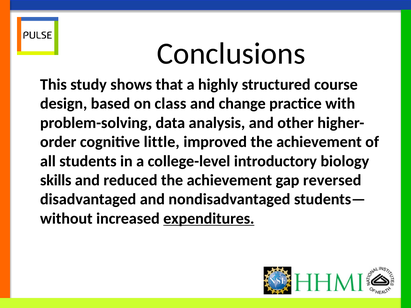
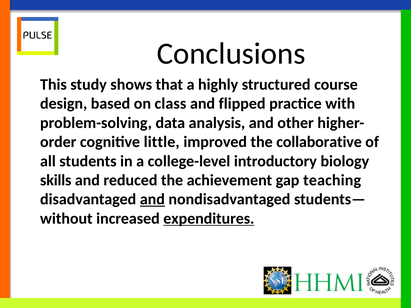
change: change -> flipped (242, 104)
improved the achievement: achievement -> collaborative (319, 142)
reversed: reversed -> teaching (332, 180)
and underline: none -> present (152, 200)
